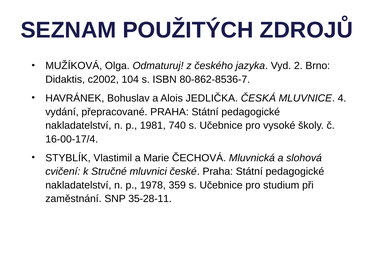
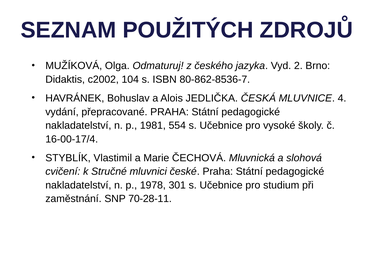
740: 740 -> 554 (177, 125)
359: 359 -> 301 (177, 185)
35-28-11: 35-28-11 -> 70-28-11 (150, 198)
